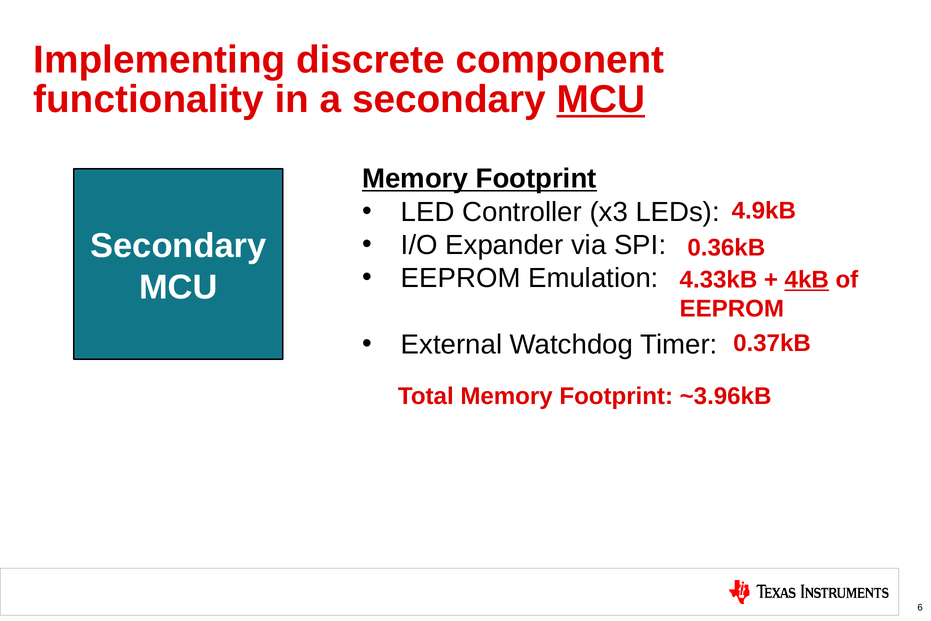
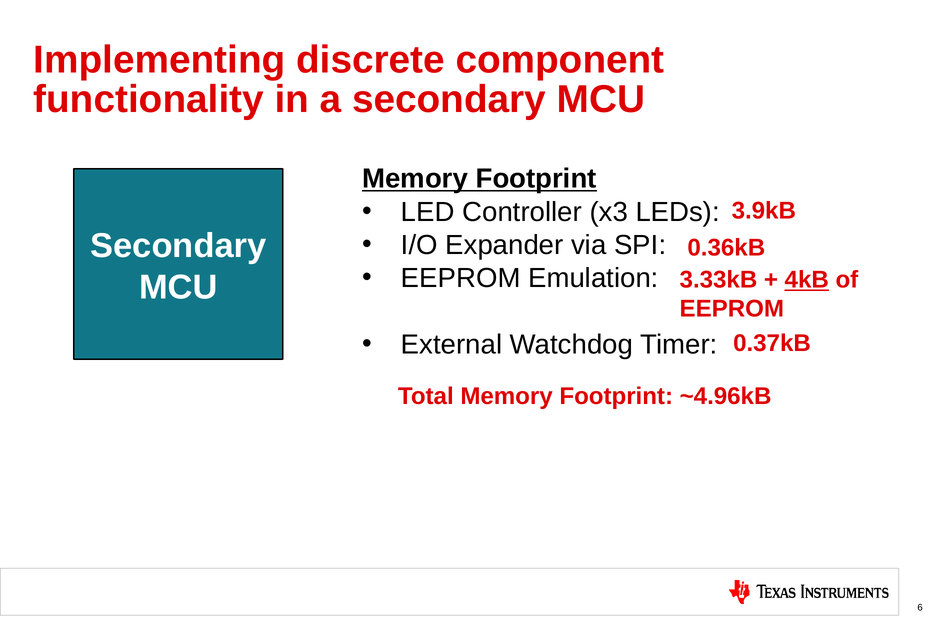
MCU underline: present -> none (601, 99)
4.9kB: 4.9kB -> 3.9kB (764, 211)
4.33kB: 4.33kB -> 3.33kB (718, 280)
~3.96kB: ~3.96kB -> ~4.96kB (726, 396)
